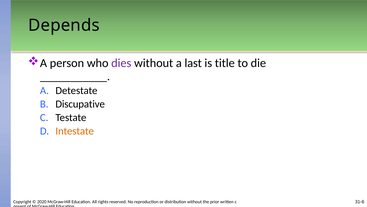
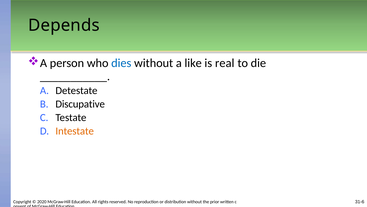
dies colour: purple -> blue (121, 63)
last: last -> like (193, 63)
title: title -> real (225, 63)
